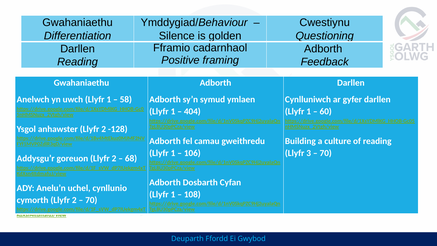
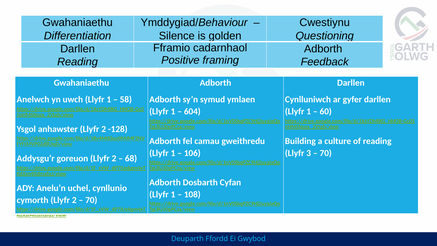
404: 404 -> 604 (192, 111)
